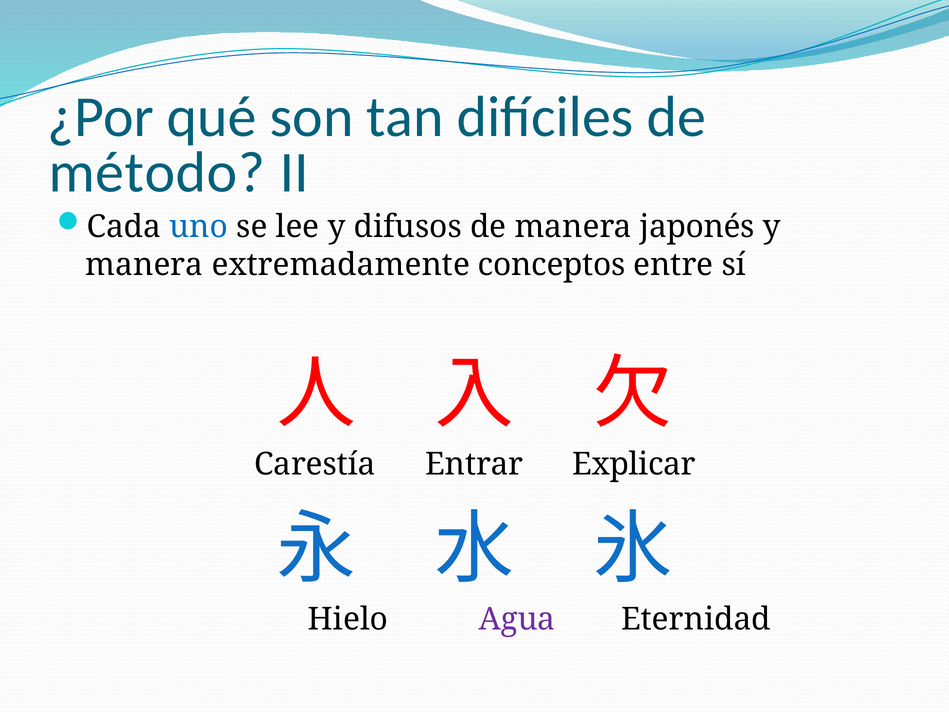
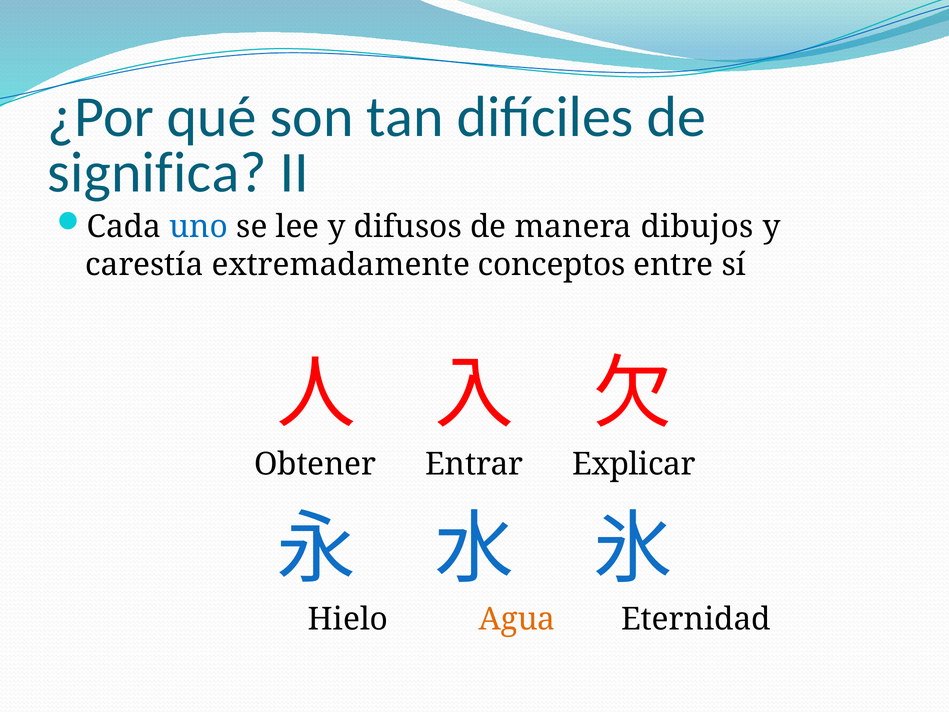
método: método -> significa (157, 173)
japonés: japonés -> dibujos (697, 227)
manera: manera -> carestía (144, 265)
Carestía: Carestía -> Obtener (315, 464)
Agua colour: purple -> orange (517, 619)
